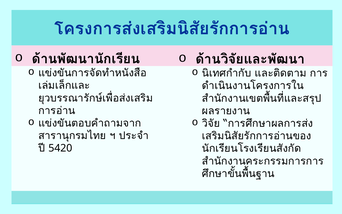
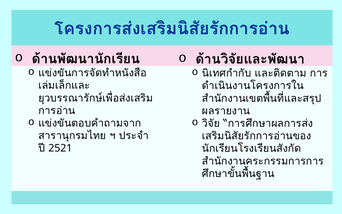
5420: 5420 -> 2521 (60, 148)
